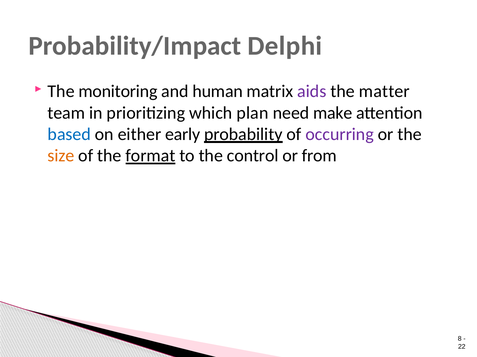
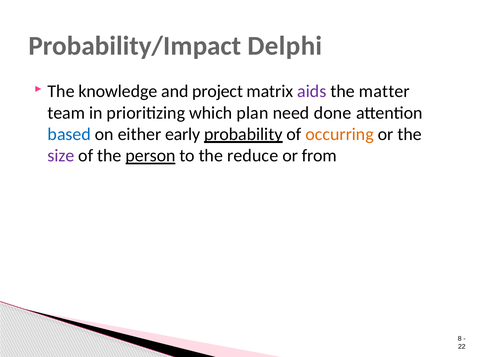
monitoring: monitoring -> knowledge (118, 92)
human: human -> project (218, 92)
make: make -> done (333, 113)
occurring colour: purple -> orange (340, 135)
size colour: orange -> purple (61, 156)
format: format -> person (151, 156)
control: control -> reduce (253, 156)
